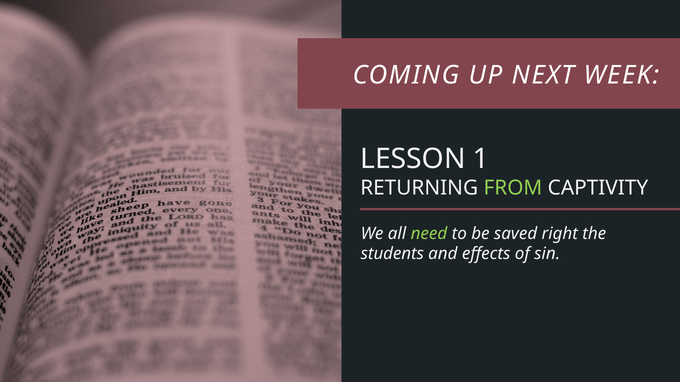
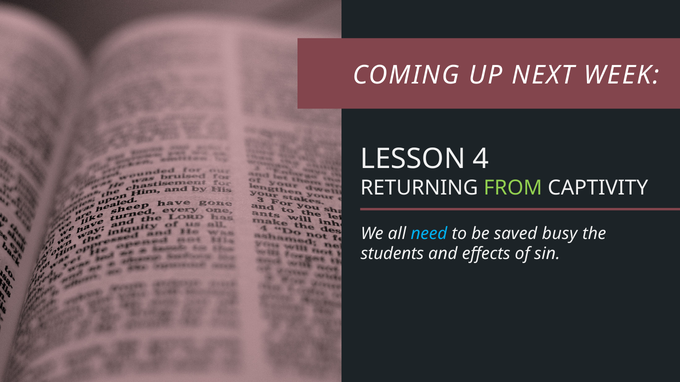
1: 1 -> 4 (481, 159)
need colour: light green -> light blue (429, 234)
right: right -> busy (560, 234)
